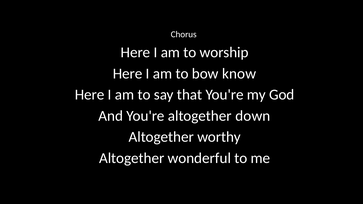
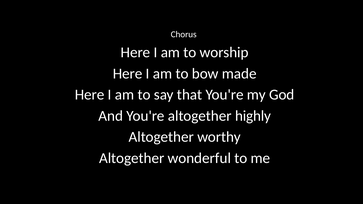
know: know -> made (239, 74)
down: down -> highly (253, 116)
